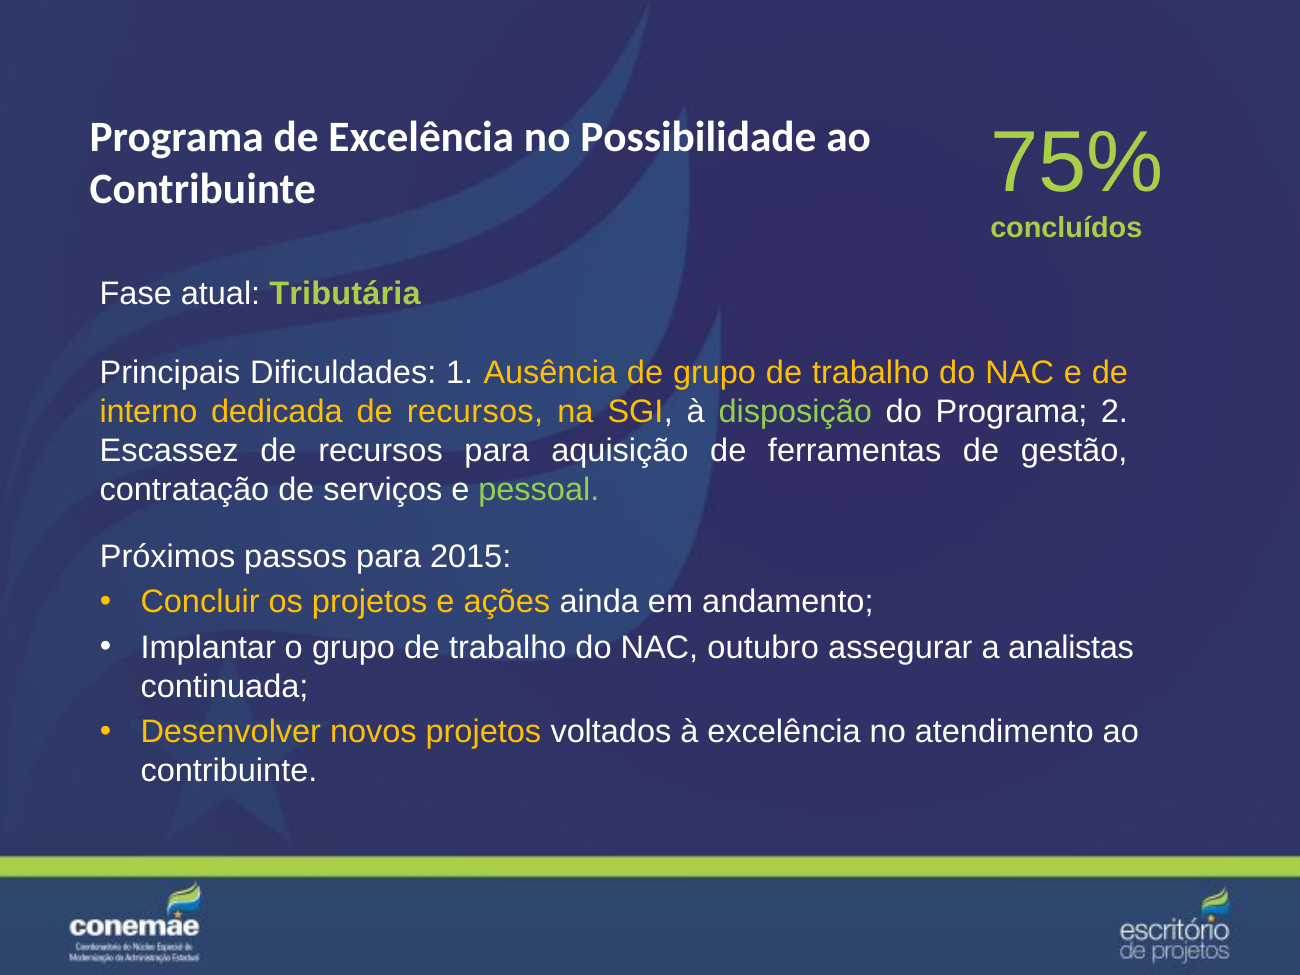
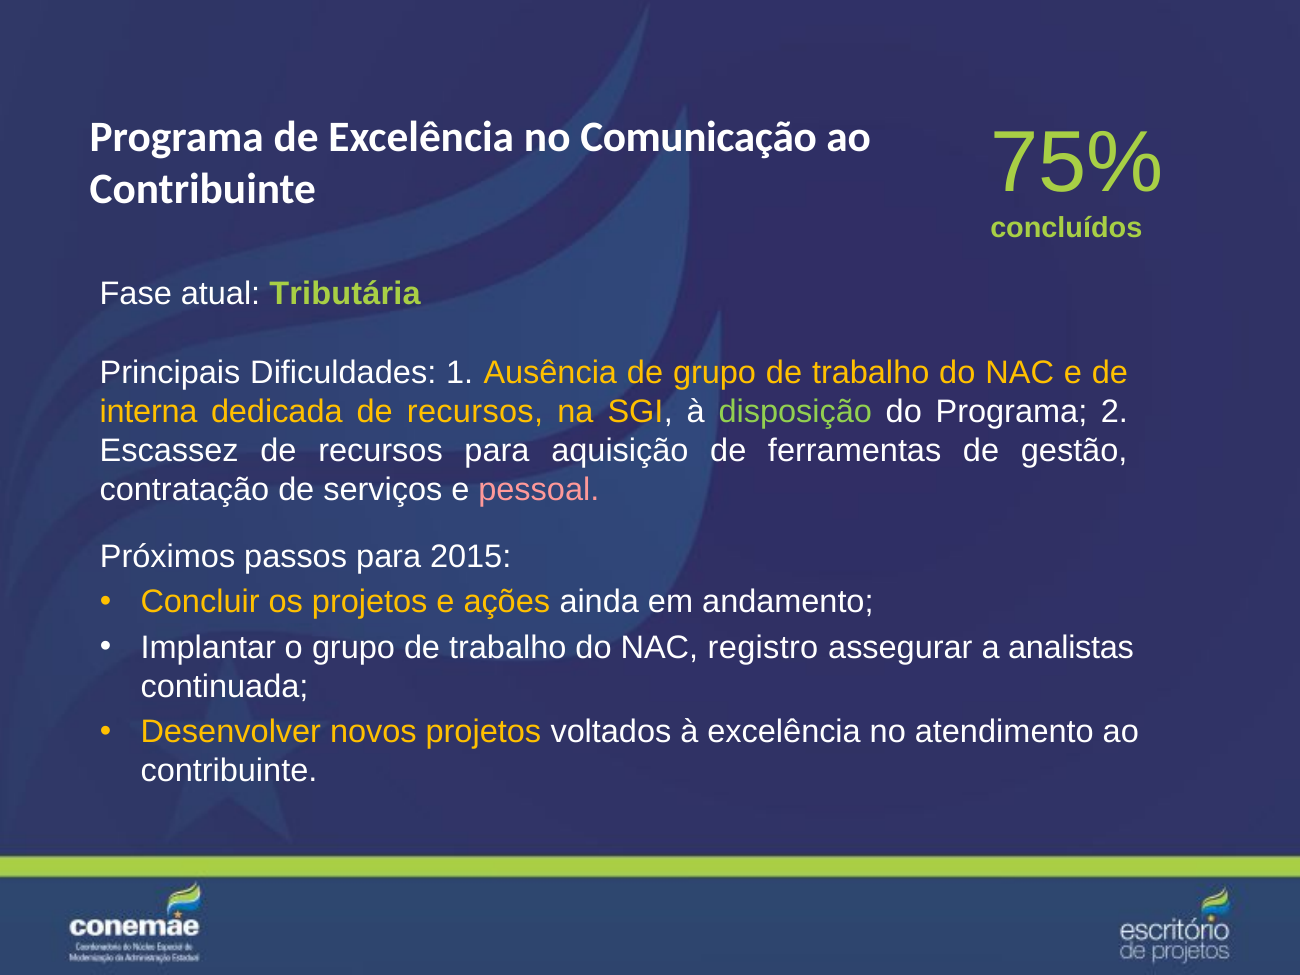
Possibilidade: Possibilidade -> Comunicação (699, 137)
interno: interno -> interna (149, 411)
pessoal colour: light green -> pink (539, 489)
outubro: outubro -> registro (763, 648)
